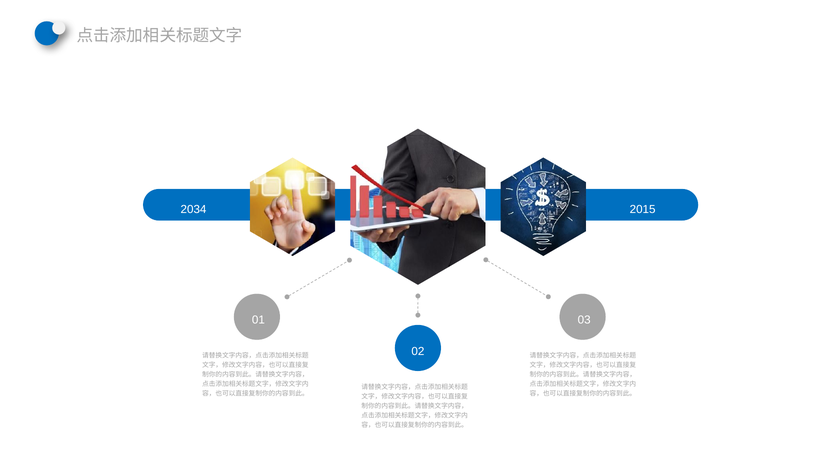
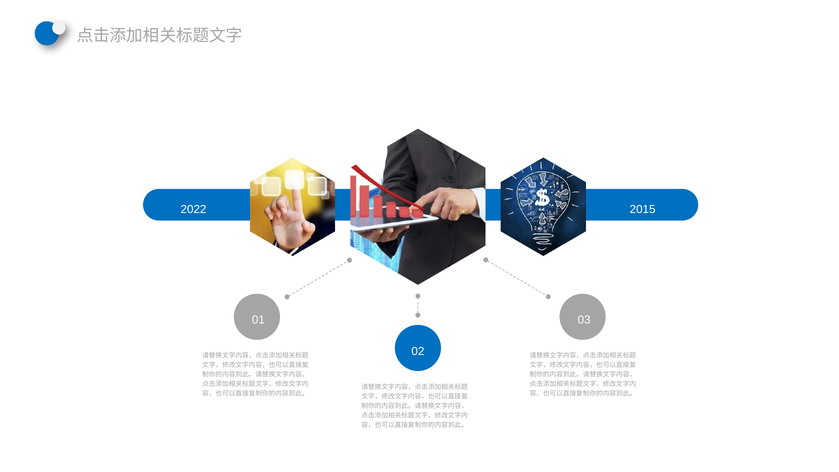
2034: 2034 -> 2022 (194, 210)
